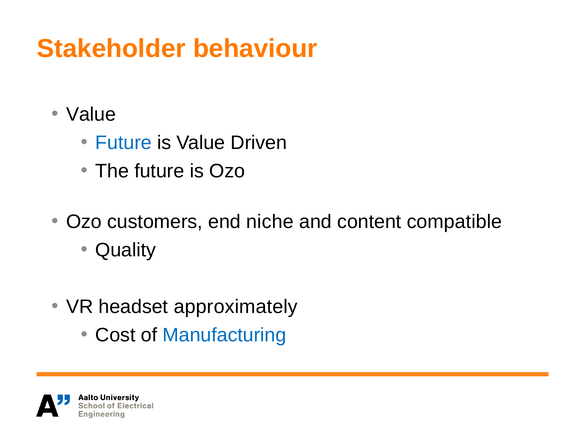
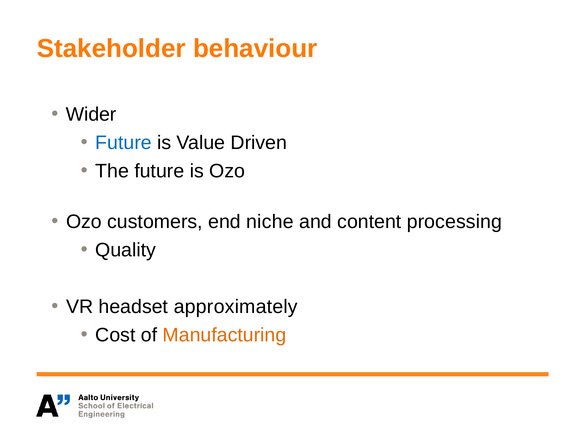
Value: Value -> Wider (91, 115)
compatible: compatible -> processing (454, 222)
Manufacturing colour: blue -> orange (224, 335)
